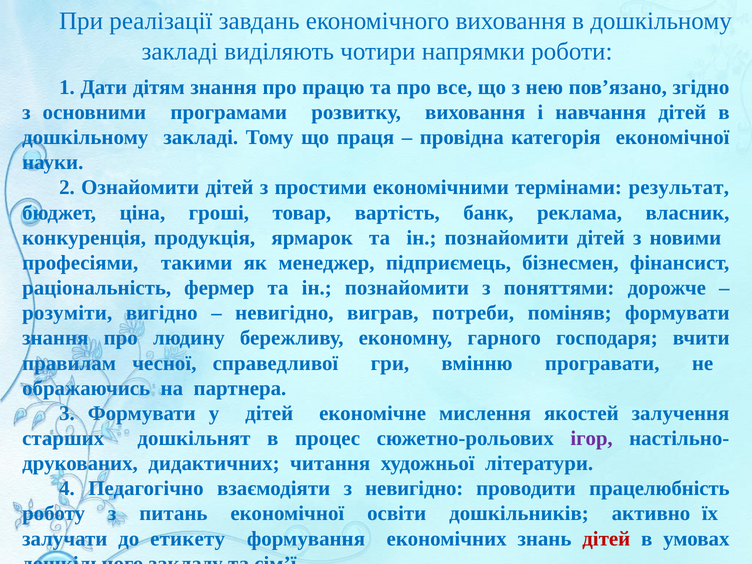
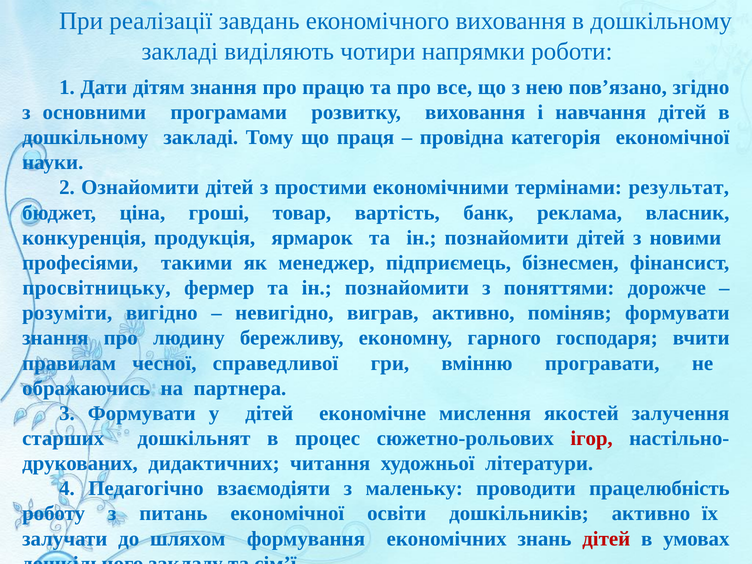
раціональність: раціональність -> просвітницьку (97, 288)
виграв потреби: потреби -> активно (473, 313)
ігор colour: purple -> red (592, 438)
з невигідно: невигідно -> маленьку (414, 489)
етикету: етикету -> шляхом (188, 539)
